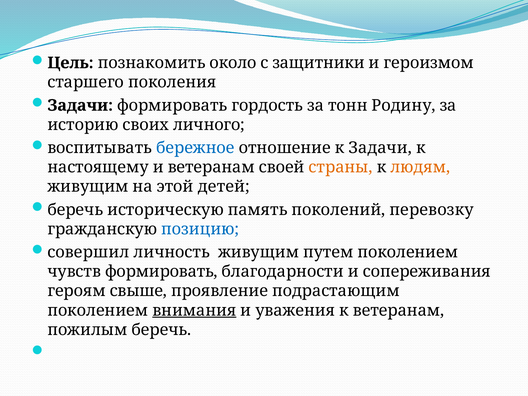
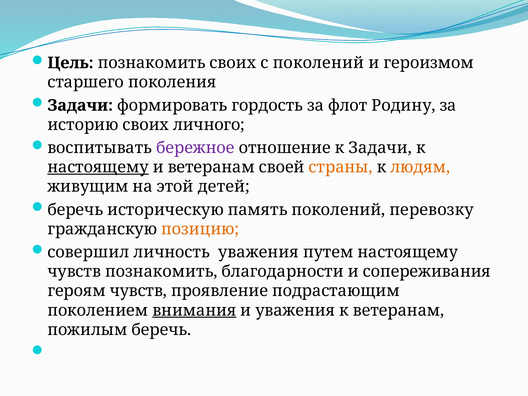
познакомить около: около -> своих (233, 63)
с защитники: защитники -> поколений (318, 63)
тонн: тонн -> флот (348, 105)
бережное colour: blue -> purple (195, 148)
настоящему underline: none -> present (98, 167)
позицию colour: blue -> orange (200, 229)
личность живущим: живущим -> уважения (258, 252)
путем поколением: поколением -> настоящему (408, 252)
чувств формировать: формировать -> познакомить (161, 272)
героям свыше: свыше -> чувств (138, 291)
